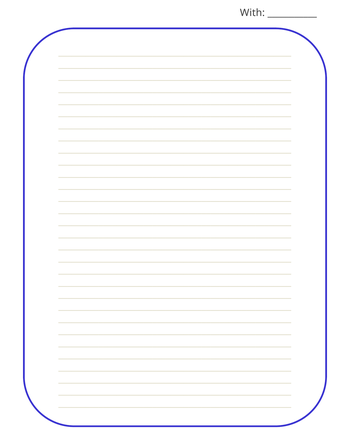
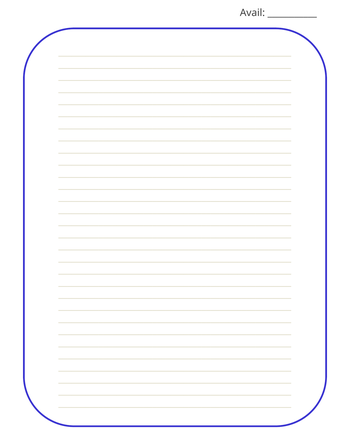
With: With -> Avail (252, 13)
